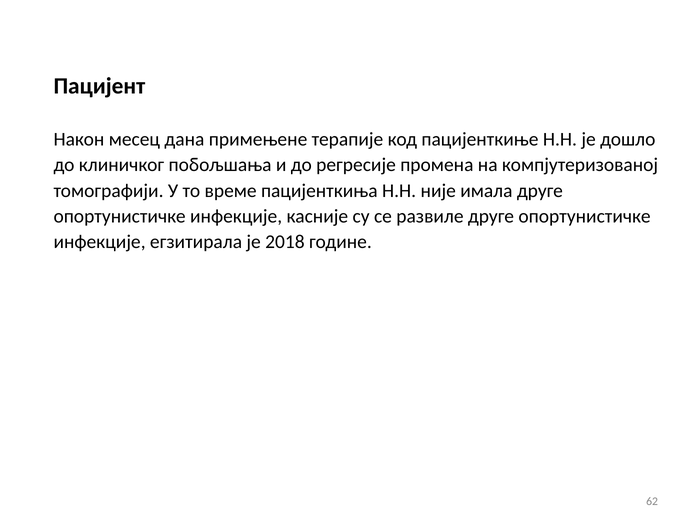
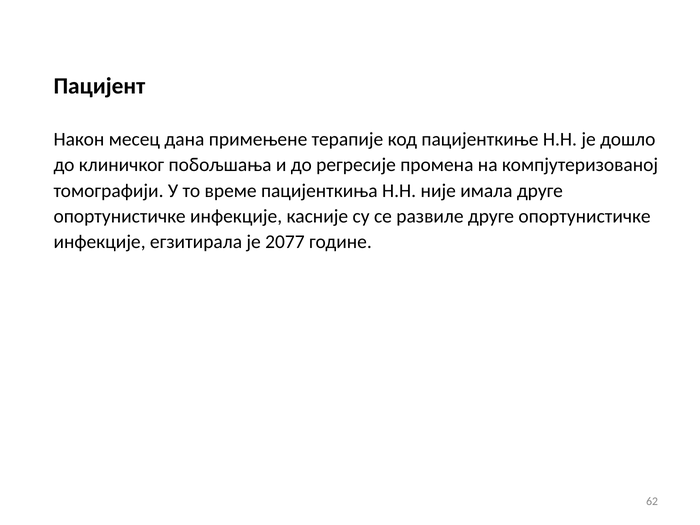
2018: 2018 -> 2077 (285, 242)
